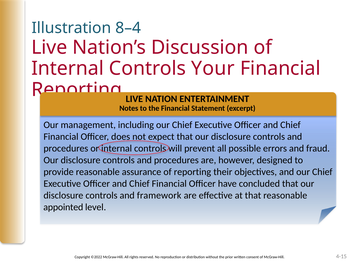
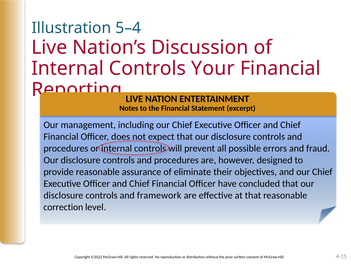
8–4: 8–4 -> 5–4 (128, 28)
of reporting: reporting -> eliminate (192, 171)
appointed: appointed -> correction (63, 206)
